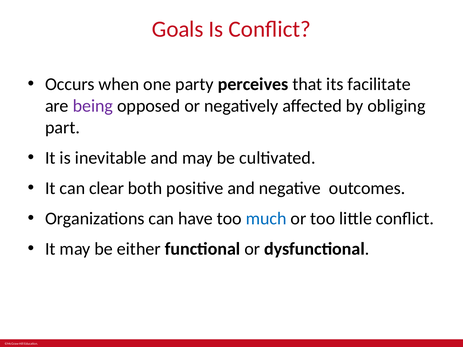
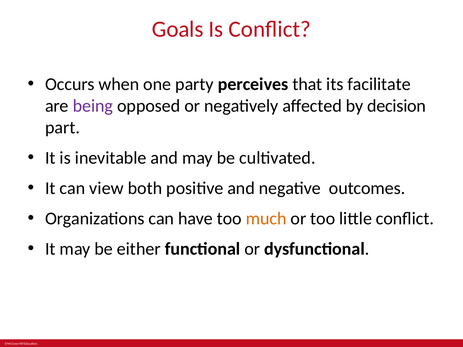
obliging: obliging -> decision (397, 106)
clear: clear -> view (106, 188)
much colour: blue -> orange (266, 219)
